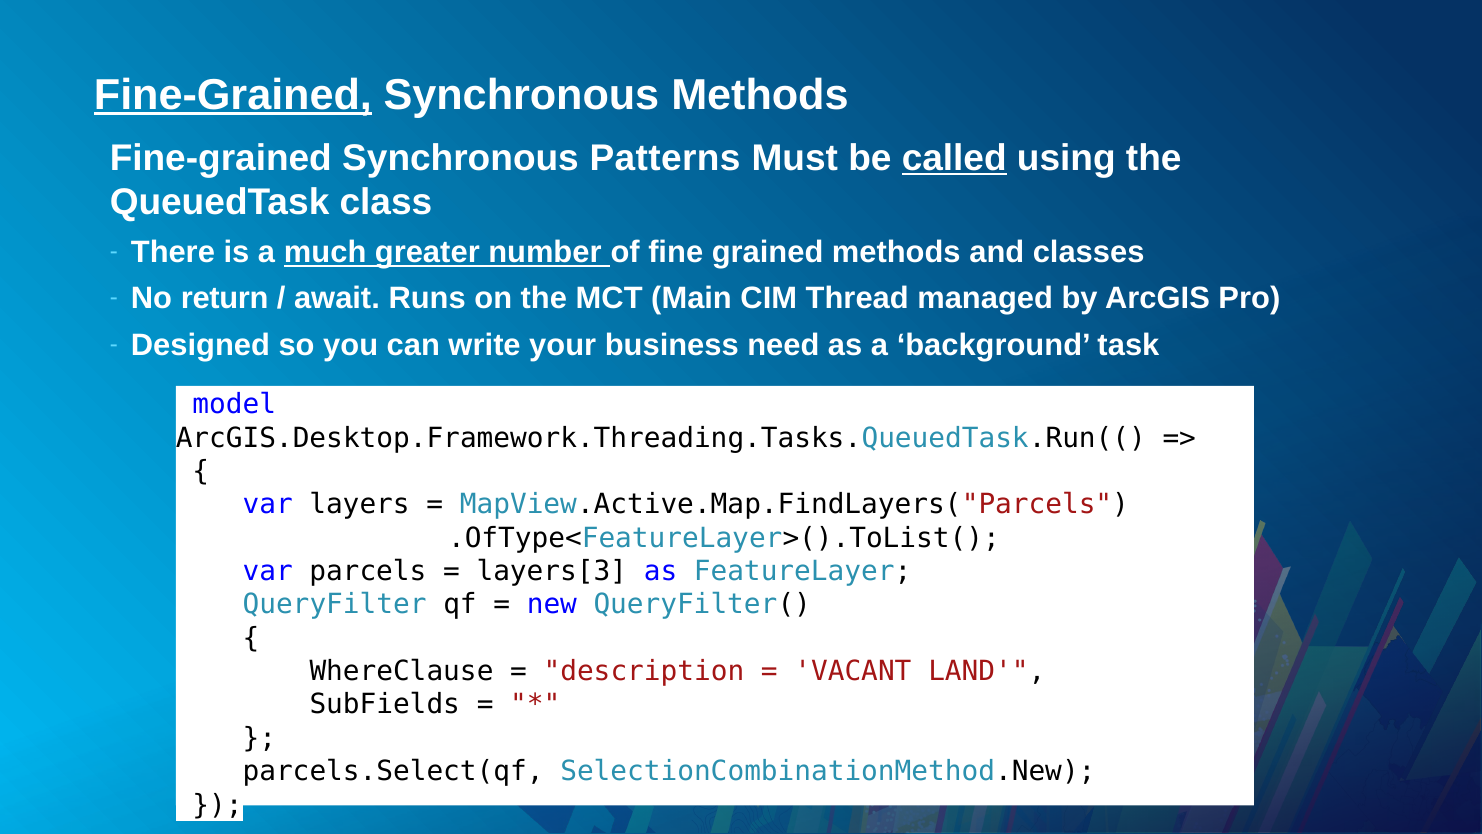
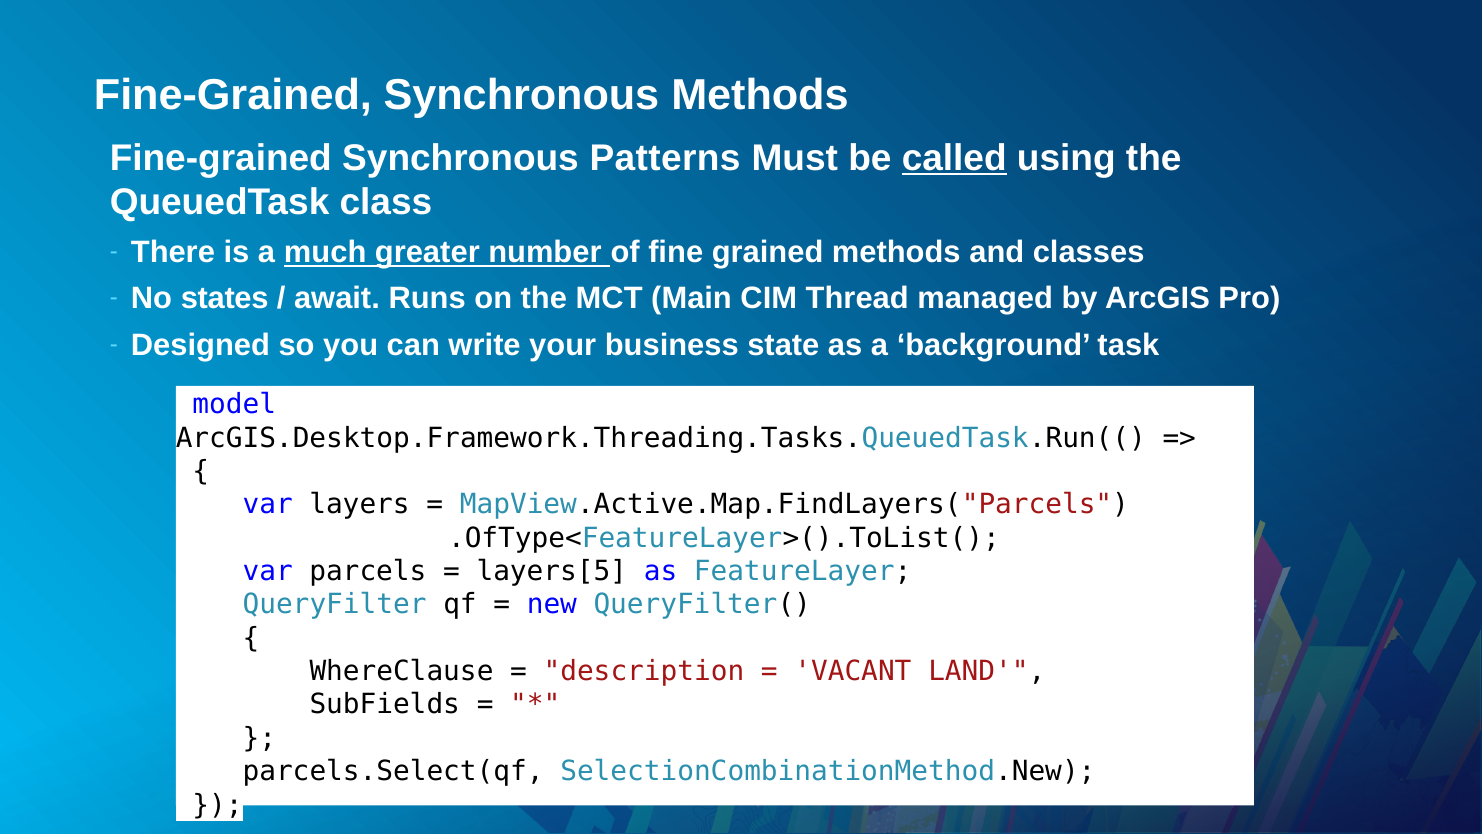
Fine-Grained underline: present -> none (233, 95)
return: return -> states (225, 299)
need: need -> state (783, 345)
layers[3: layers[3 -> layers[5 (552, 571)
